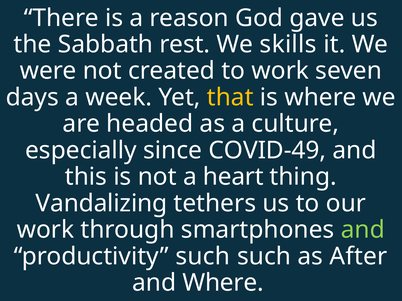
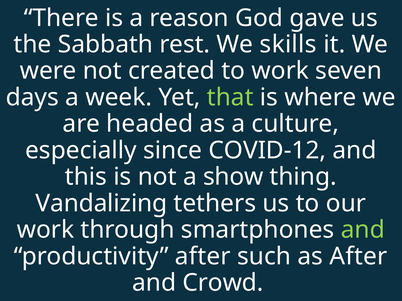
that colour: yellow -> light green (230, 98)
COVID-49: COVID-49 -> COVID-12 (267, 151)
heart: heart -> show (233, 177)
productivity such: such -> after (203, 257)
and Where: Where -> Crowd (223, 283)
